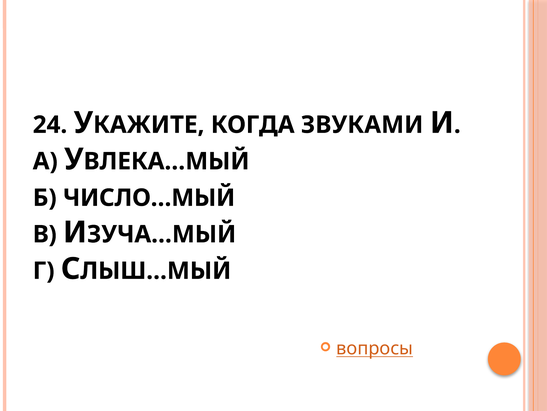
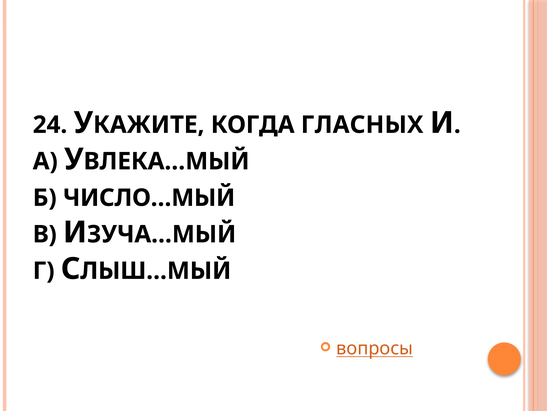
ЗВУКАМИ: ЗВУКАМИ -> ГЛАСНЫХ (362, 125)
